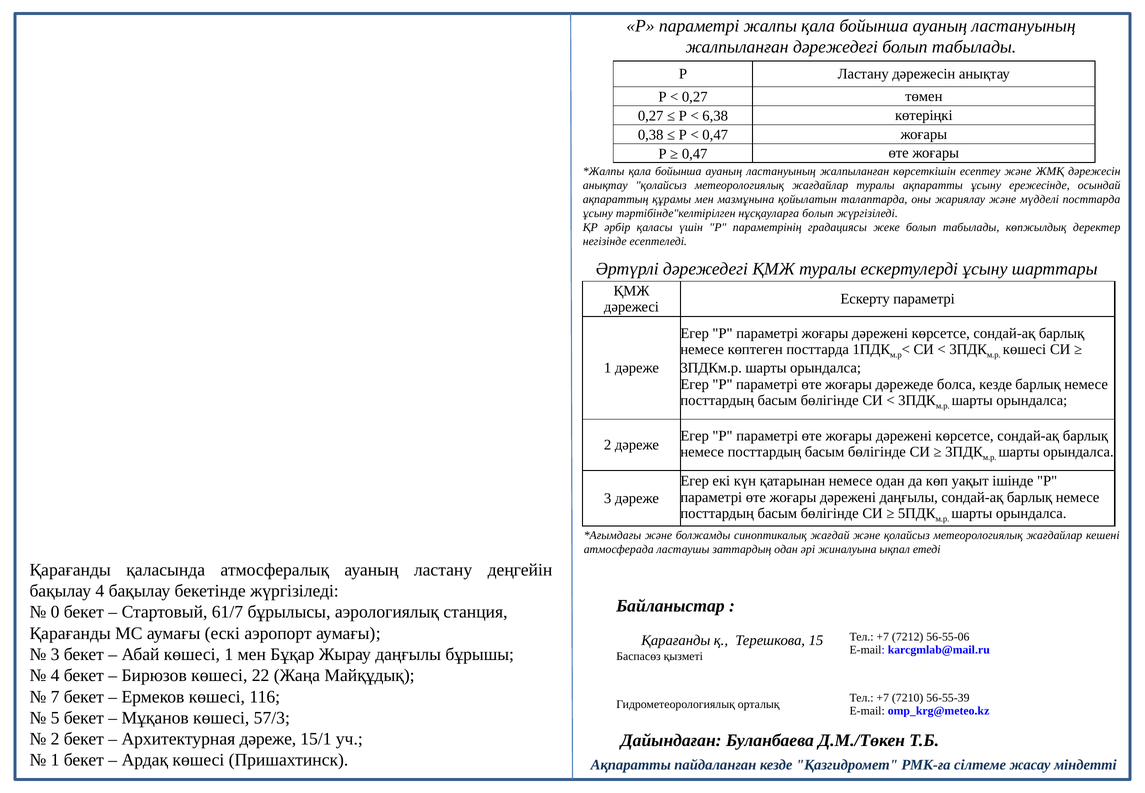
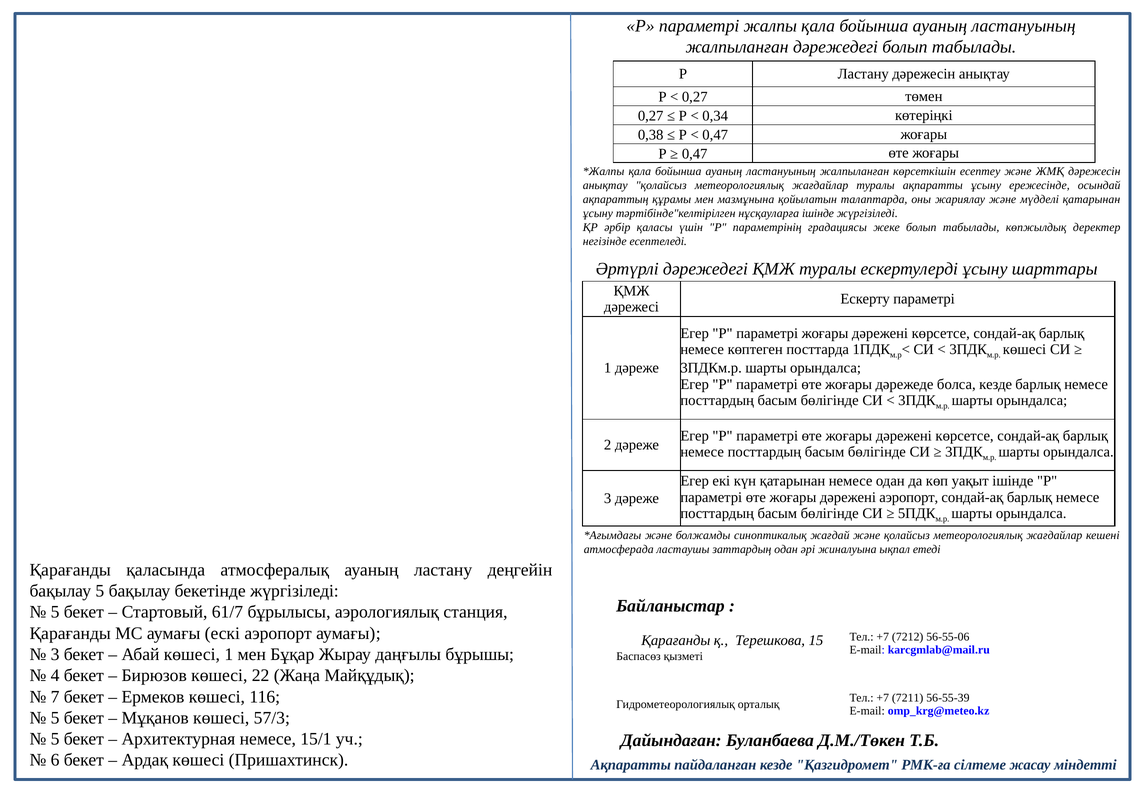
6,38: 6,38 -> 0,34 (715, 116)
мүдделі посттарда: посттарда -> қатарынан (1091, 199)
нұсқауларға болып: болып -> ішінде (818, 213)
дәрежені даңғылы: даңғылы -> аэропорт (909, 497)
бақылау 4: 4 -> 5 (100, 591)
0: 0 -> 5 (55, 612)
7210: 7210 -> 7211 (908, 697)
2: 2 -> 5 (55, 739)
Архитектурная дәреже: дәреже -> немесе (268, 739)
1: 1 -> 6 (55, 760)
